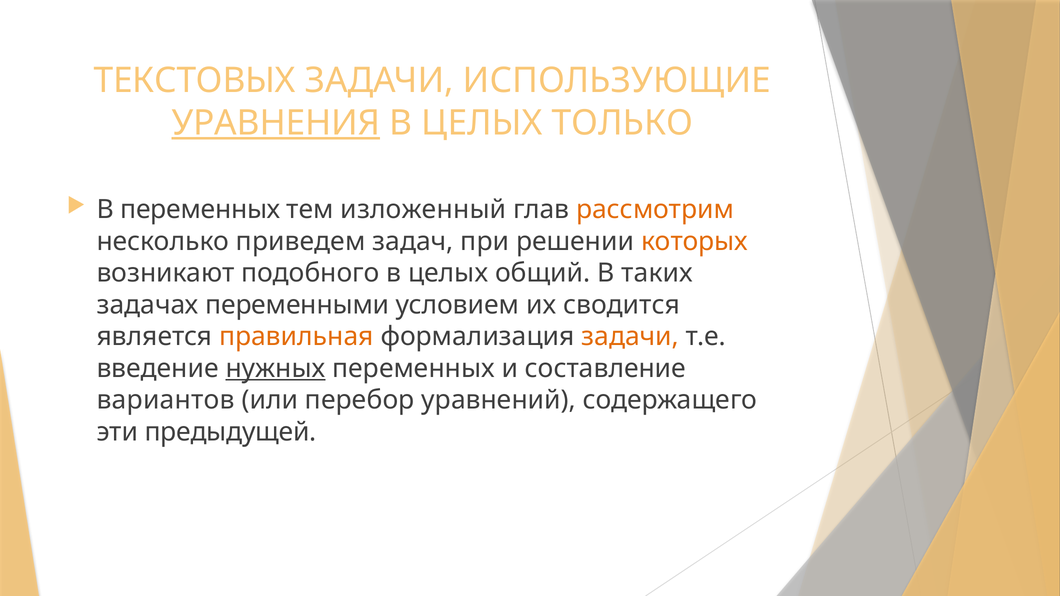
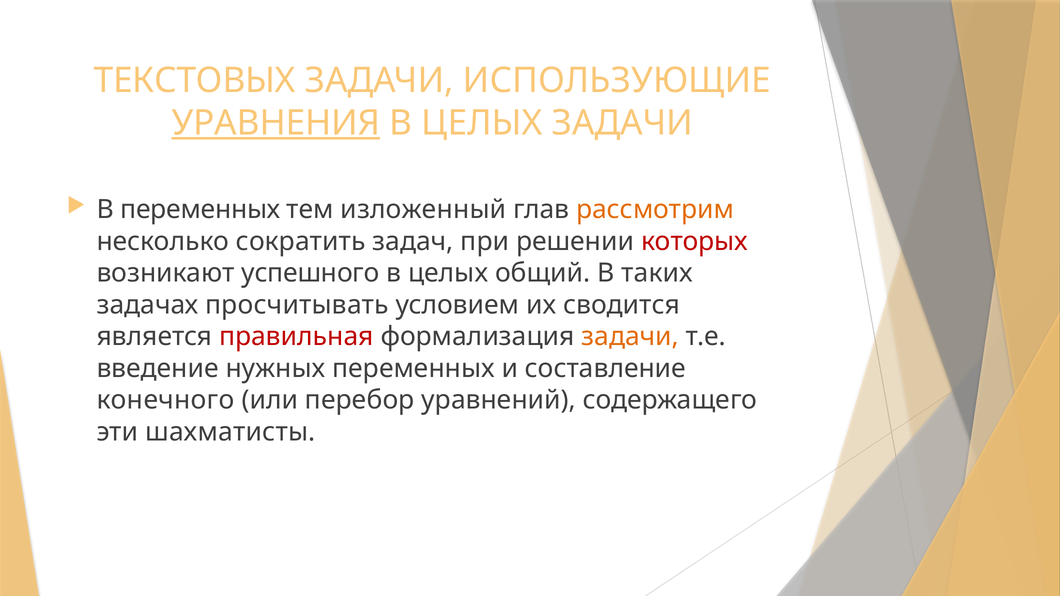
ЦЕЛЫХ ТОЛЬКО: ТОЛЬКО -> ЗАДАЧИ (622, 123)
приведем: приведем -> сократить (301, 241)
которых colour: orange -> red (694, 241)
подобного: подобного -> успешного (310, 273)
переменными: переменными -> просчитывать (297, 305)
правильная colour: orange -> red (296, 337)
нужных underline: present -> none (276, 369)
вариантов: вариантов -> конечного (166, 400)
предыдущей: предыдущей -> шахматисты (230, 432)
